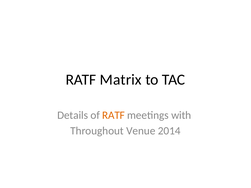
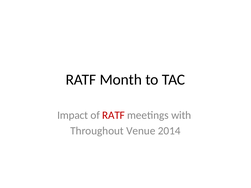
Matrix: Matrix -> Month (121, 80)
Details: Details -> Impact (73, 115)
RATF colour: orange -> red (113, 115)
